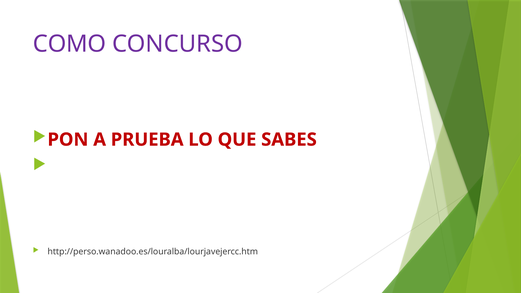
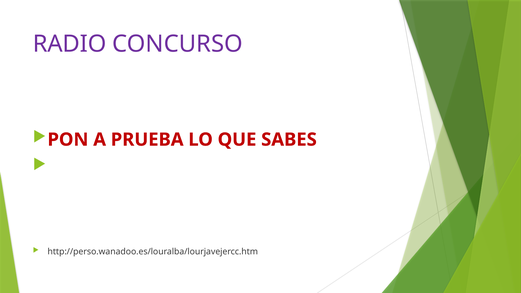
COMO: COMO -> RADIO (70, 44)
